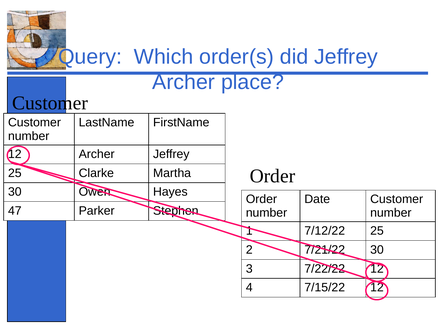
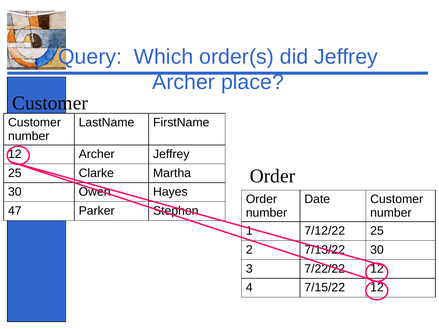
7/21/22: 7/21/22 -> 7/13/22 (325, 250)
